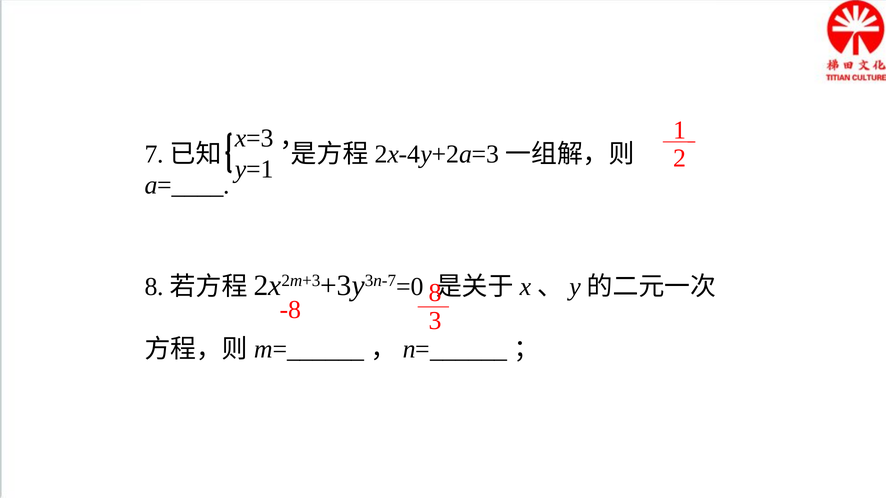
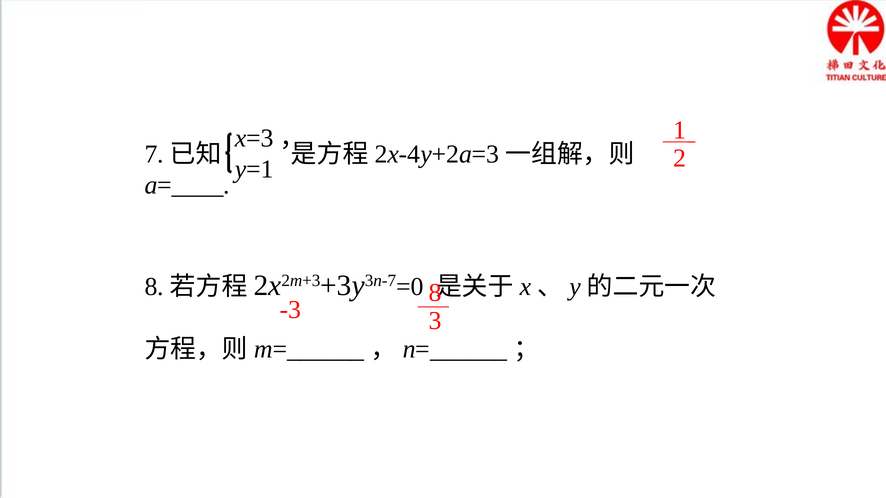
-8: -8 -> -3 (290, 310)
